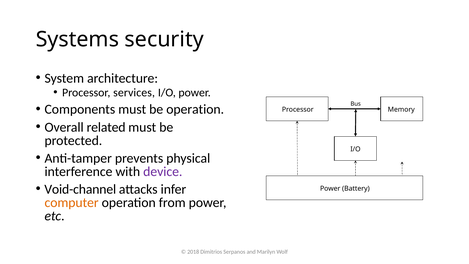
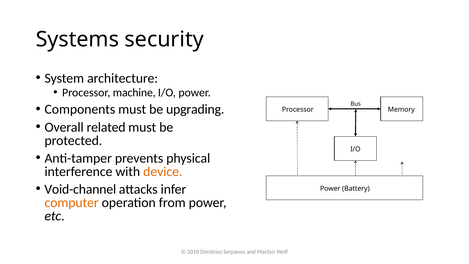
services: services -> machine (134, 93)
be operation: operation -> upgrading (195, 109)
device colour: purple -> orange (163, 171)
